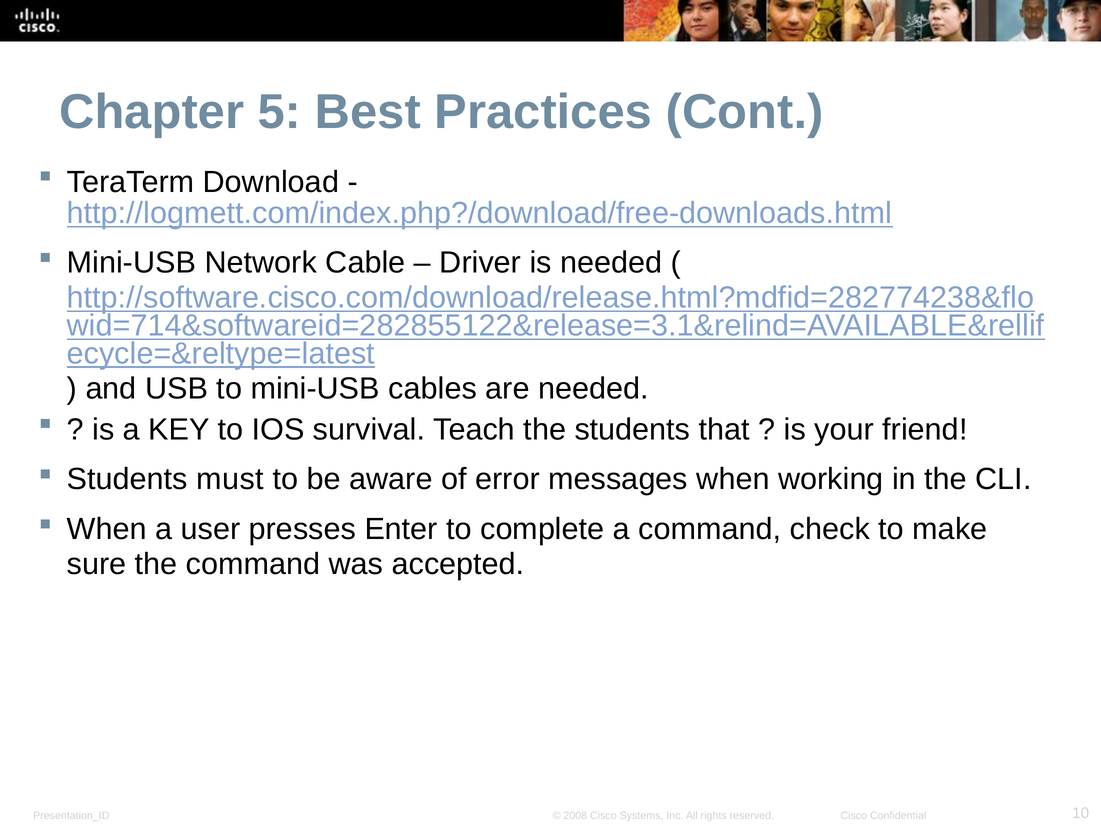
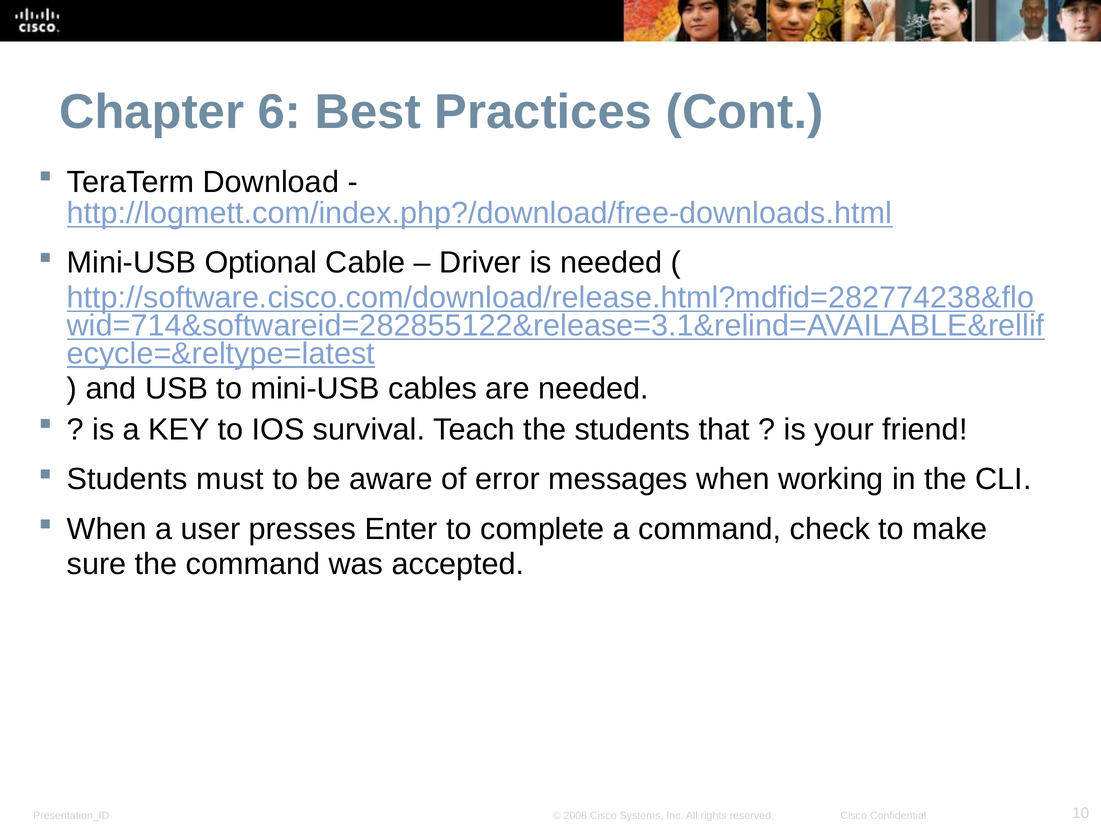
5: 5 -> 6 (279, 112)
Network: Network -> Optional (261, 263)
